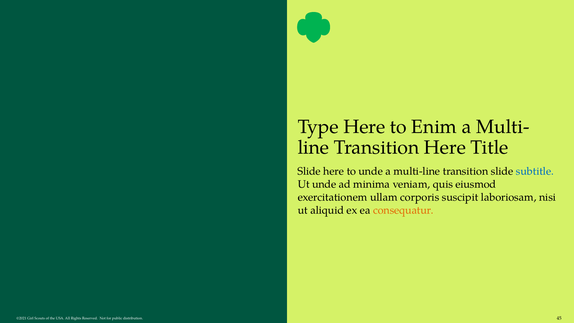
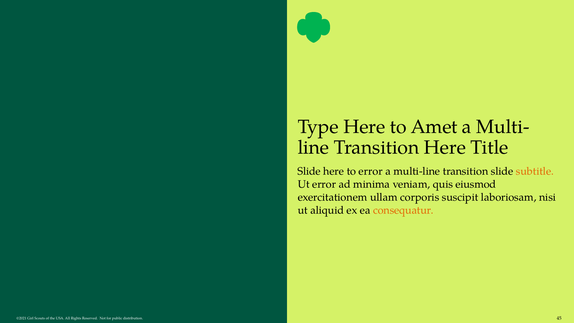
Enim: Enim -> Amet (434, 127)
to unde: unde -> error (371, 171)
subtitle colour: blue -> orange (535, 171)
Ut unde: unde -> error (324, 184)
